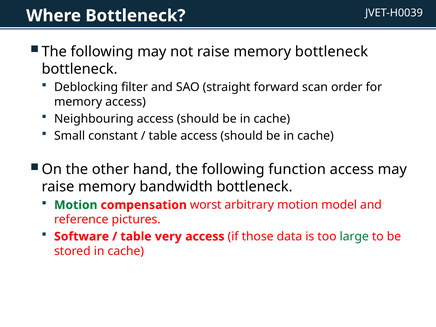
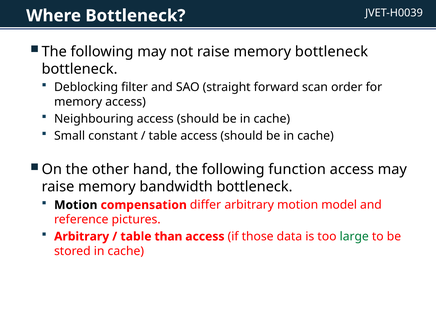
Motion colour: green -> black (76, 205)
worst: worst -> differ (206, 205)
Software: Software -> Arbitrary (82, 236)
very: very -> than (168, 236)
